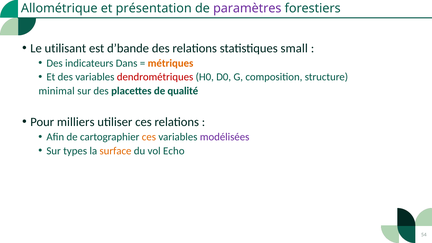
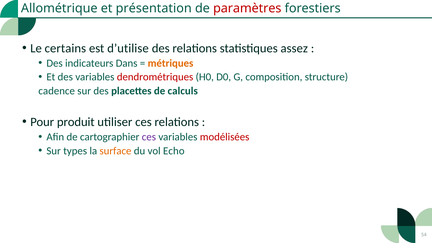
paramètres colour: purple -> red (247, 8)
utilisant: utilisant -> certains (65, 48)
d’bande: d’bande -> d’utilise (128, 48)
small: small -> assez (294, 48)
minimal: minimal -> cadence (57, 91)
qualité: qualité -> calculs (183, 91)
milliers: milliers -> produit (76, 122)
ces colour: orange -> purple (149, 137)
modélisées colour: purple -> red (225, 137)
